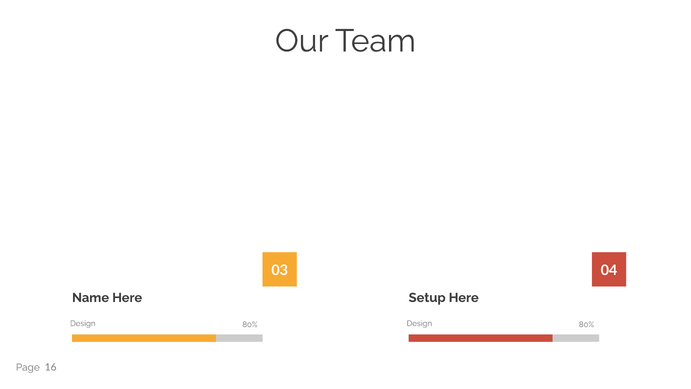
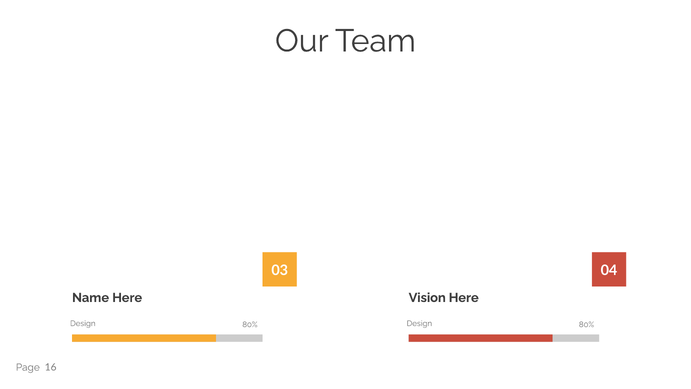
Setup: Setup -> Vision (427, 297)
